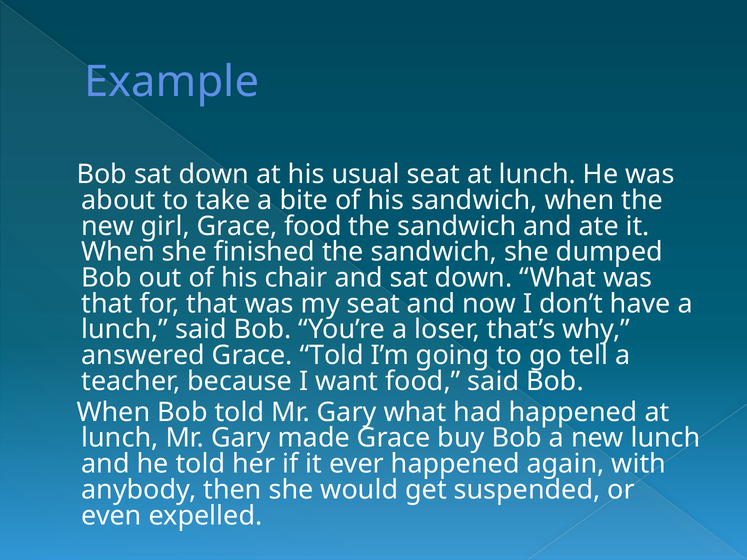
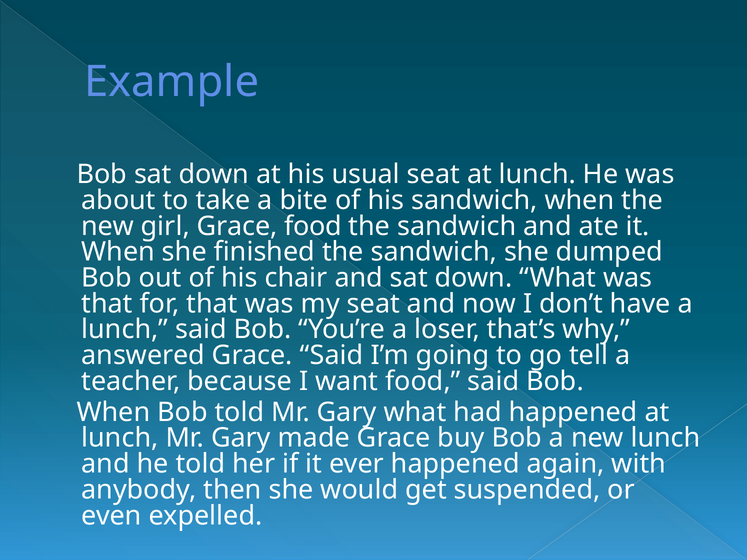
Grace Told: Told -> Said (332, 356)
